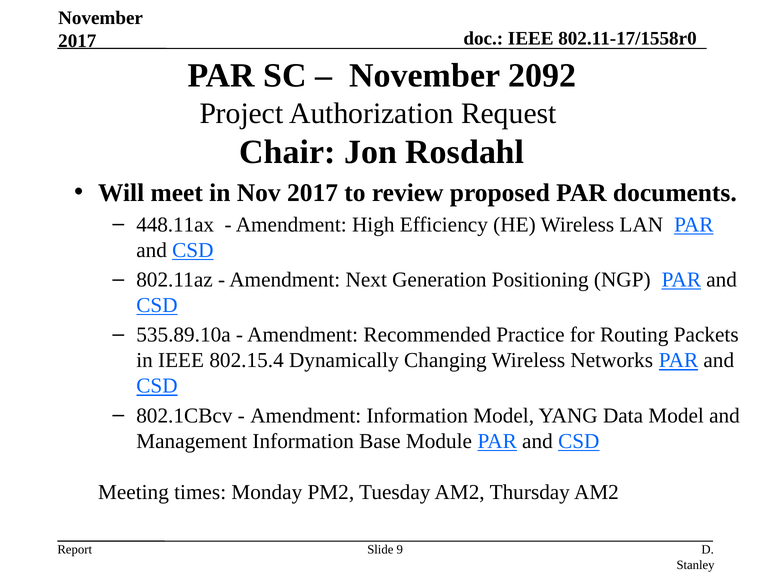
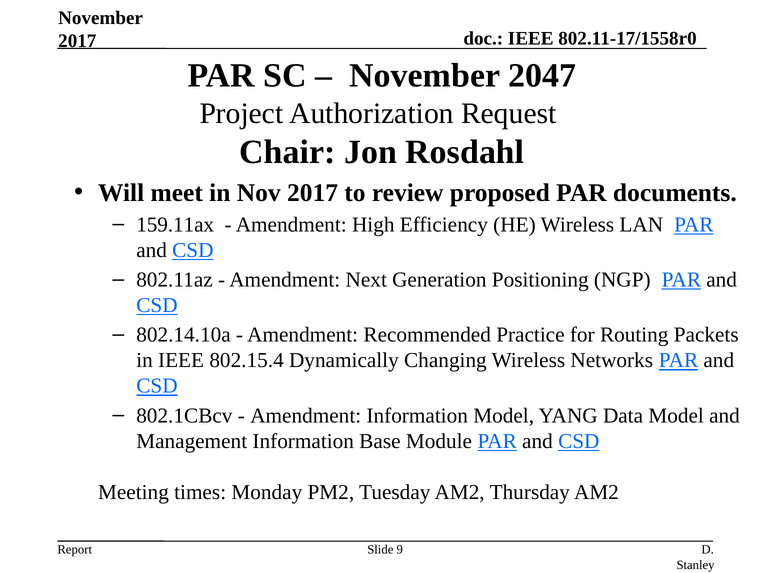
2092: 2092 -> 2047 (542, 76)
448.11ax: 448.11ax -> 159.11ax (175, 225)
535.89.10a: 535.89.10a -> 802.14.10a (183, 335)
